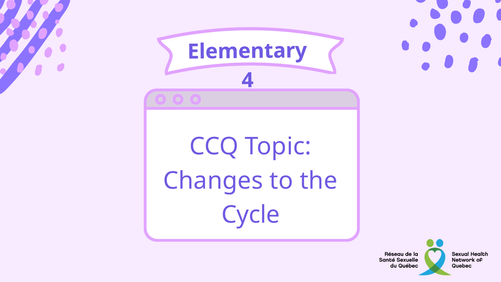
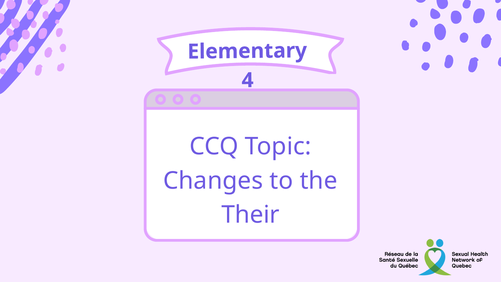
Cycle: Cycle -> Their (251, 215)
